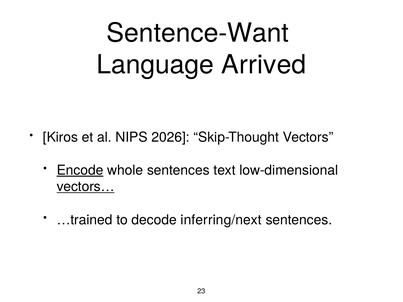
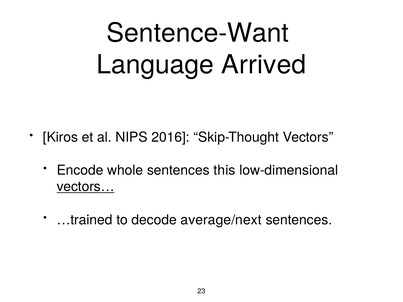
2026: 2026 -> 2016 (171, 137)
Encode underline: present -> none (80, 170)
text: text -> this (225, 170)
inferring/next: inferring/next -> average/next (221, 220)
